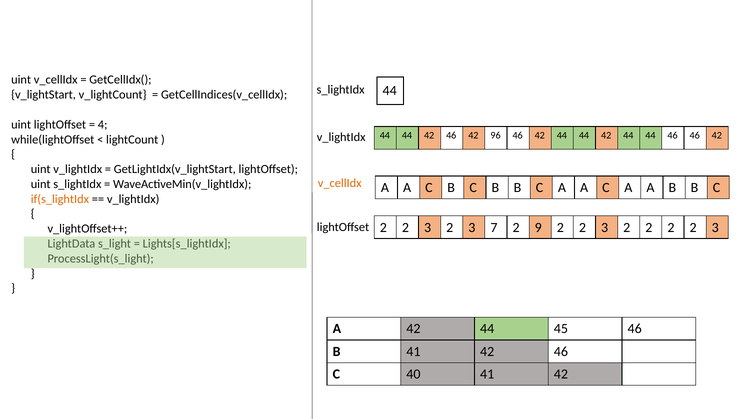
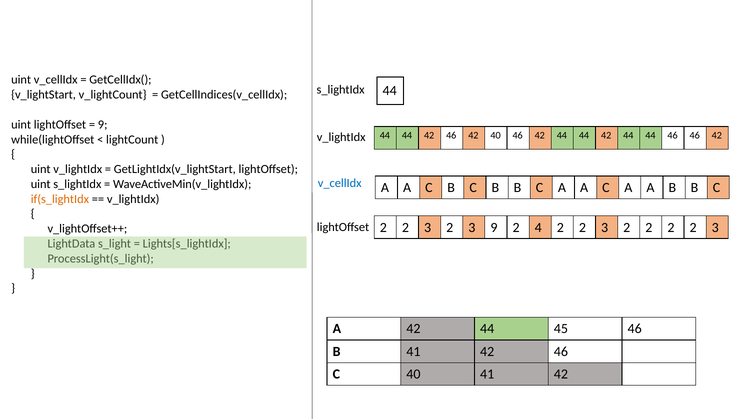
4: 4 -> 9 (103, 125)
42 96: 96 -> 40 (496, 136)
v_cellIdx colour: orange -> blue (340, 183)
3 7: 7 -> 9 (494, 227)
9: 9 -> 4 (538, 227)
